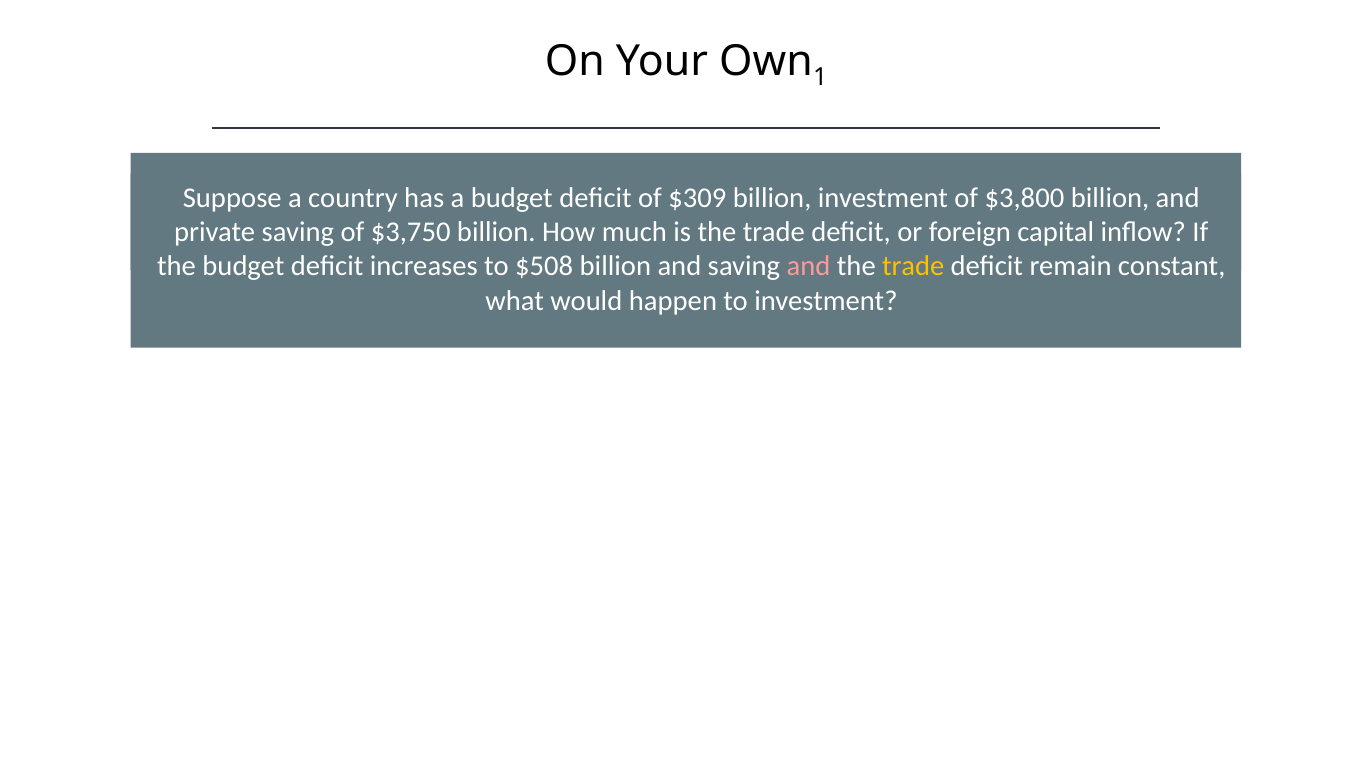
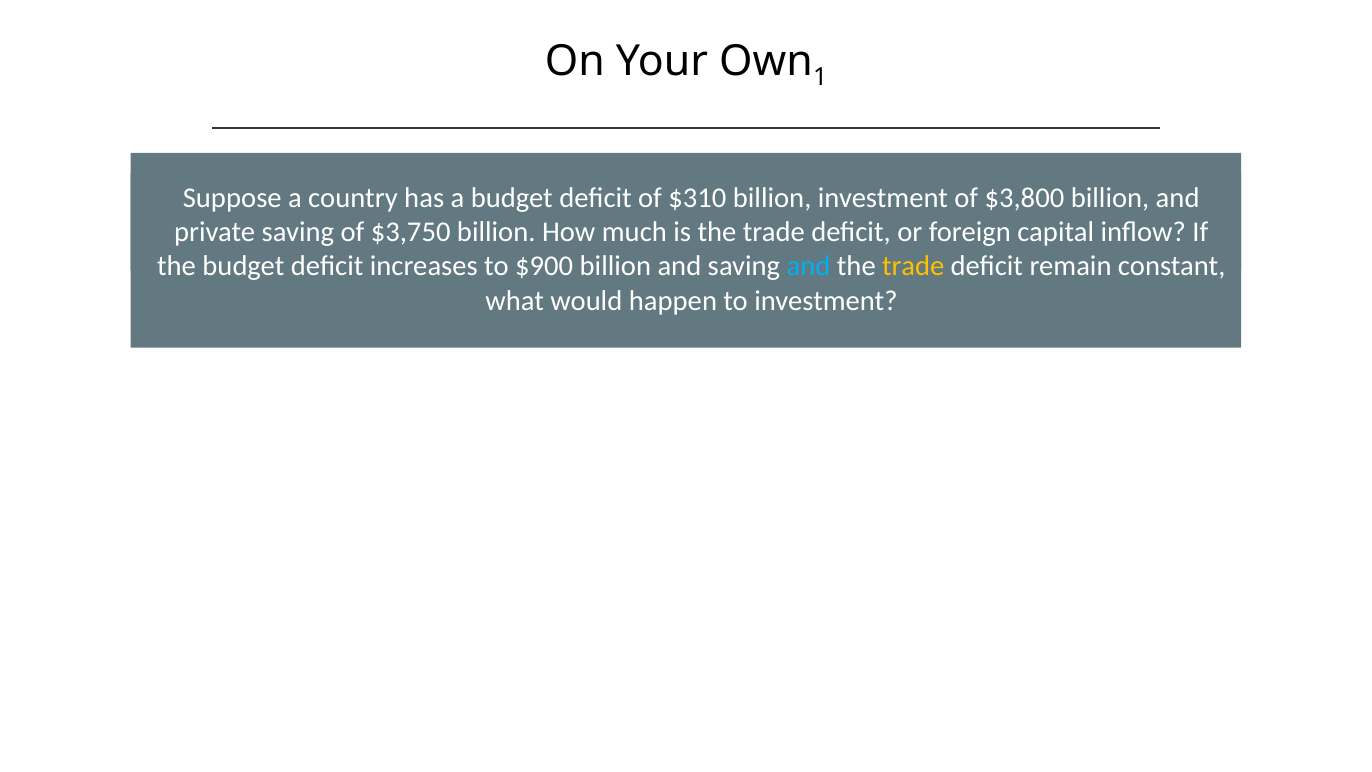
$309: $309 -> $310 (697, 198)
$508: $508 -> $900 (544, 266)
and colour: pink -> light blue (809, 266)
